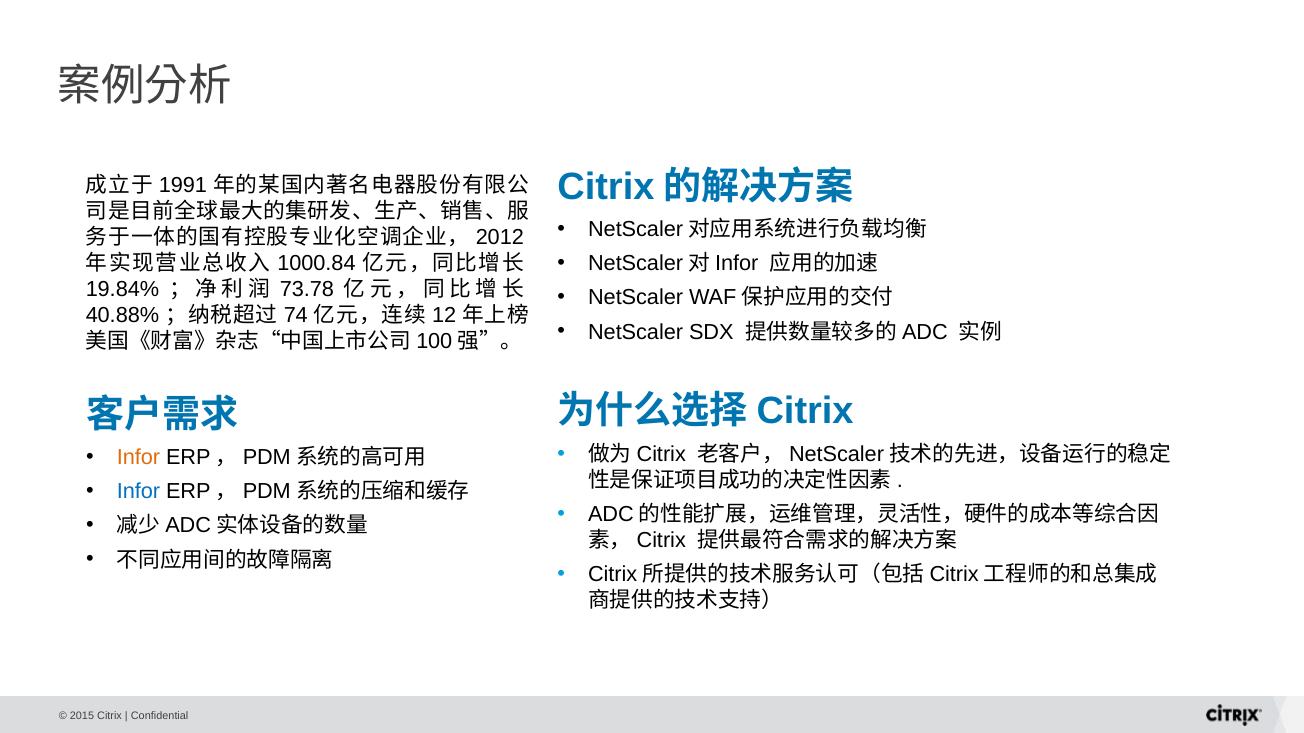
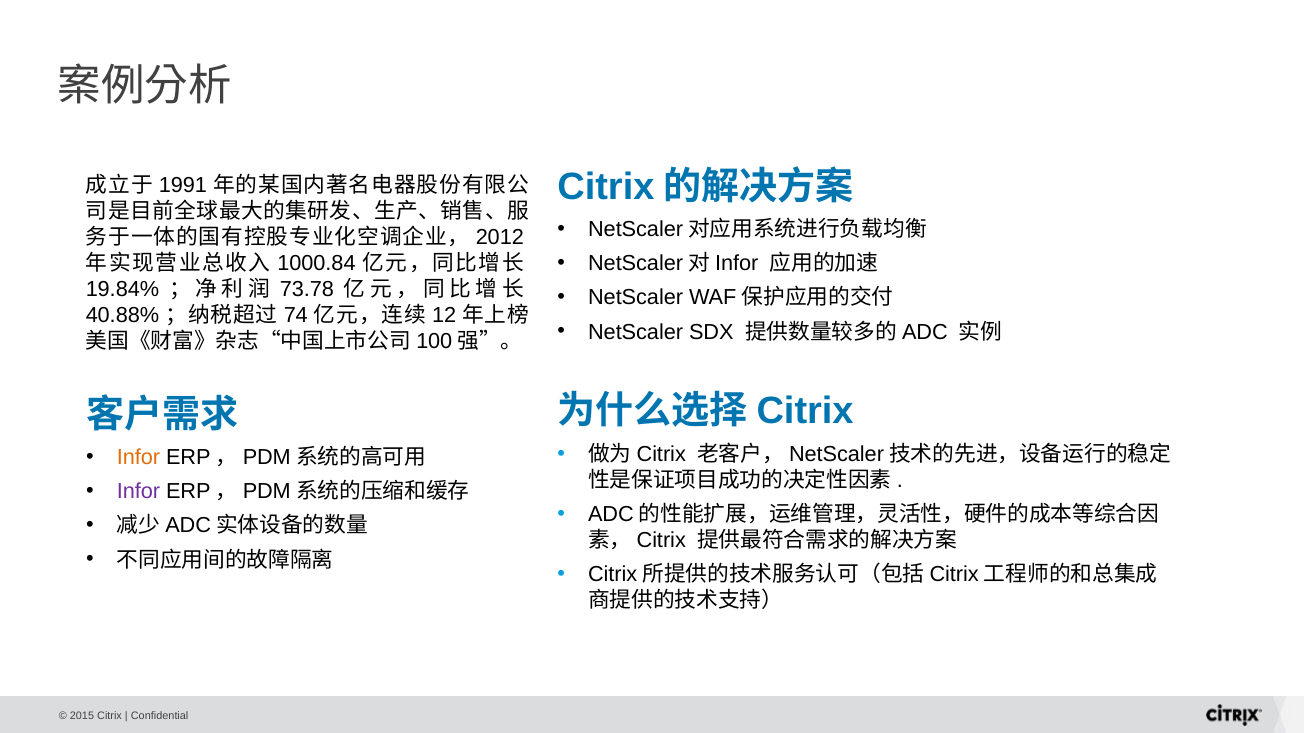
Infor colour: blue -> purple (138, 492)
